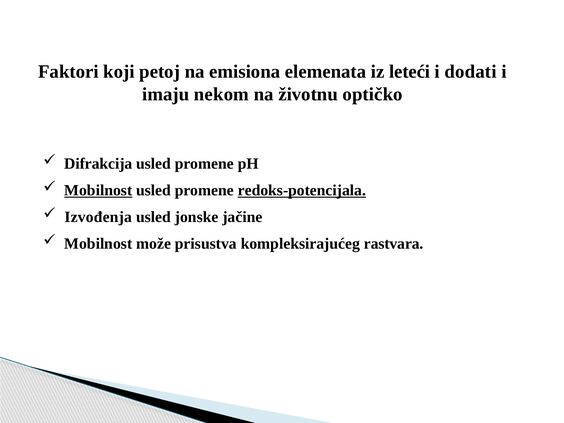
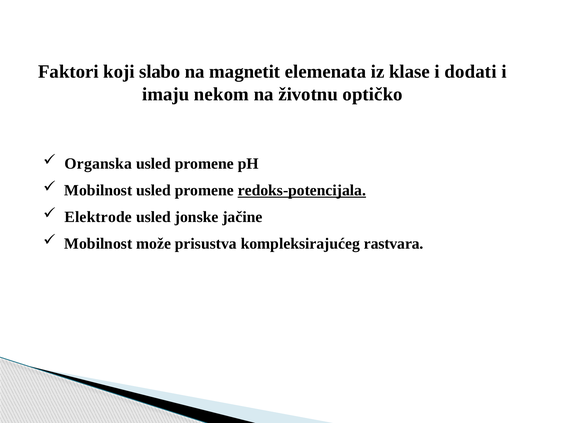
petoj: petoj -> slabo (160, 72)
emisiona: emisiona -> magnetit (245, 72)
leteći: leteći -> klase (410, 72)
Difrakcija: Difrakcija -> Organska (98, 164)
Mobilnost underline: present -> none (98, 190)
Izvođenja: Izvođenja -> Elektrode (98, 217)
